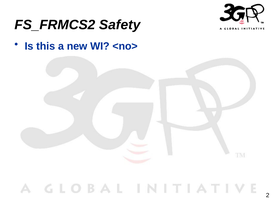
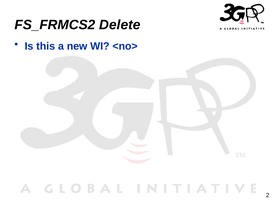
Safety: Safety -> Delete (120, 25)
